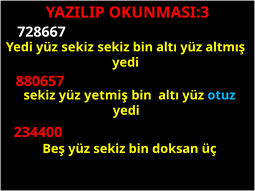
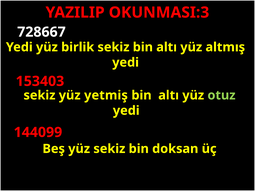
Yedi yüz sekiz: sekiz -> birlik (78, 47)
880657: 880657 -> 153403 (40, 81)
otuz colour: light blue -> light green (221, 95)
234400: 234400 -> 144099 (38, 132)
